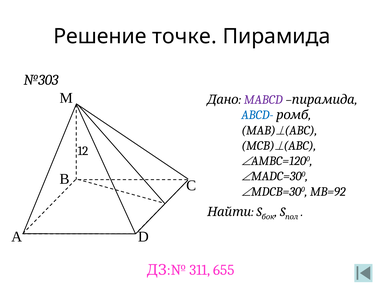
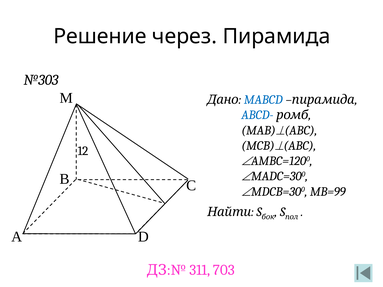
точке: точке -> через (185, 36)
MABCD colour: purple -> blue (263, 100)
MB=92: MB=92 -> MB=99 (328, 192)
655: 655 -> 703 (224, 270)
